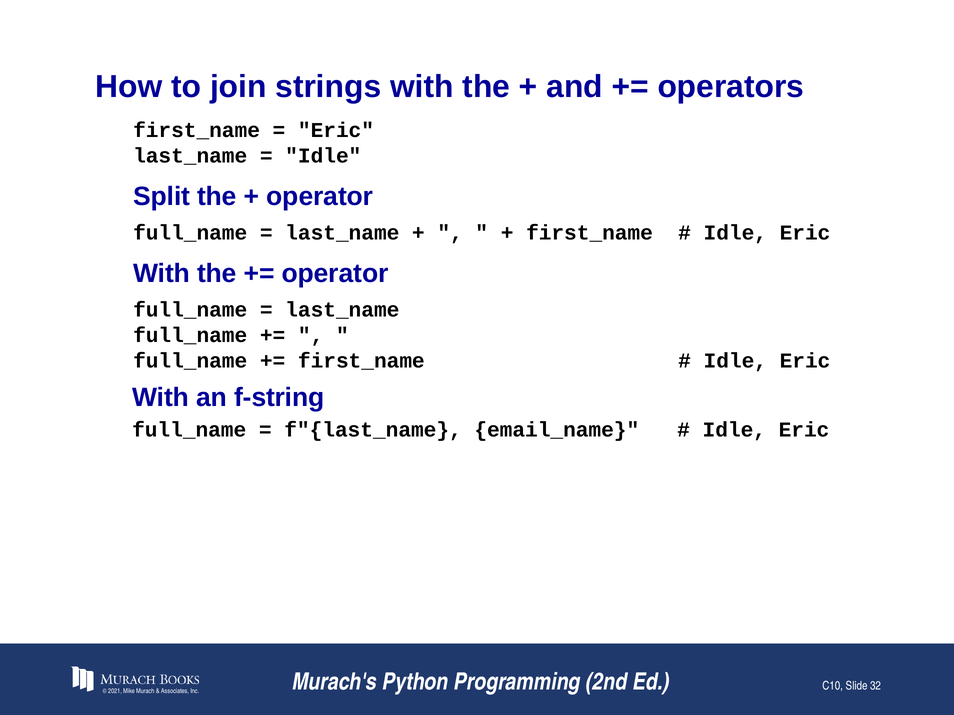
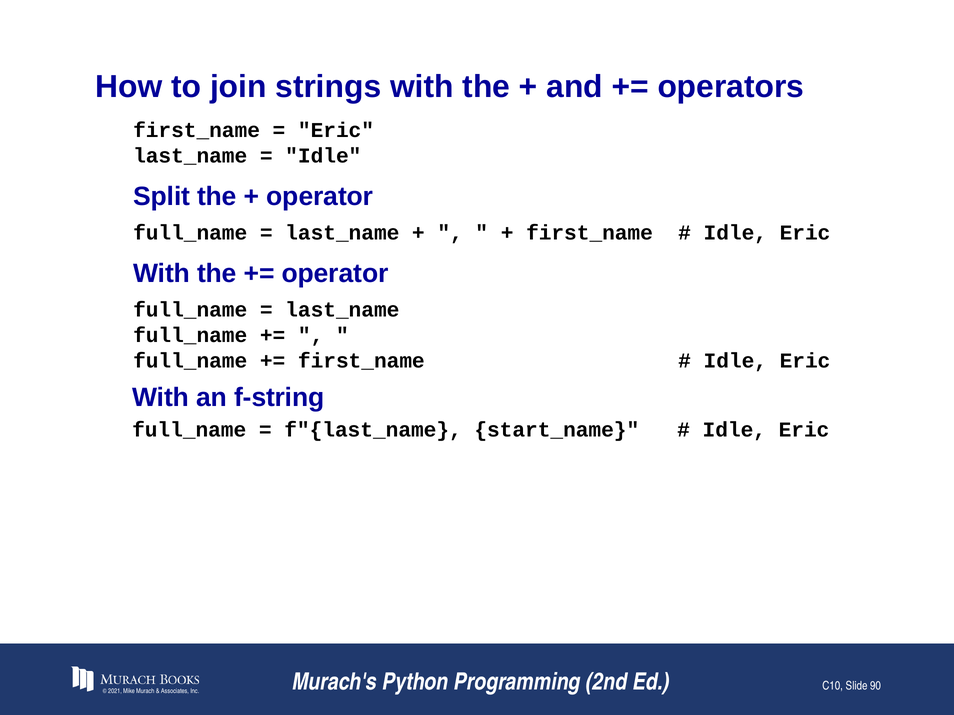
email_name: email_name -> start_name (557, 430)
32: 32 -> 90 (875, 686)
